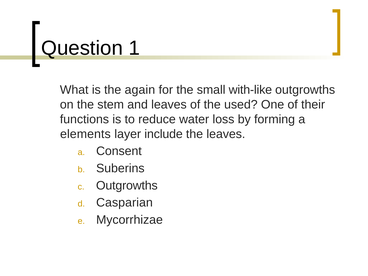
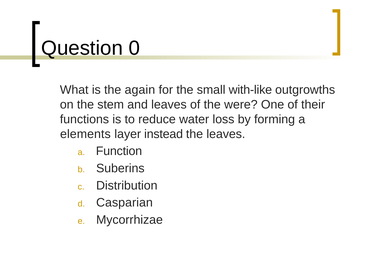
1: 1 -> 0 (134, 48)
used: used -> were (241, 105)
include: include -> instead (164, 134)
Consent: Consent -> Function (119, 151)
Outgrowths: Outgrowths -> Distribution (127, 185)
